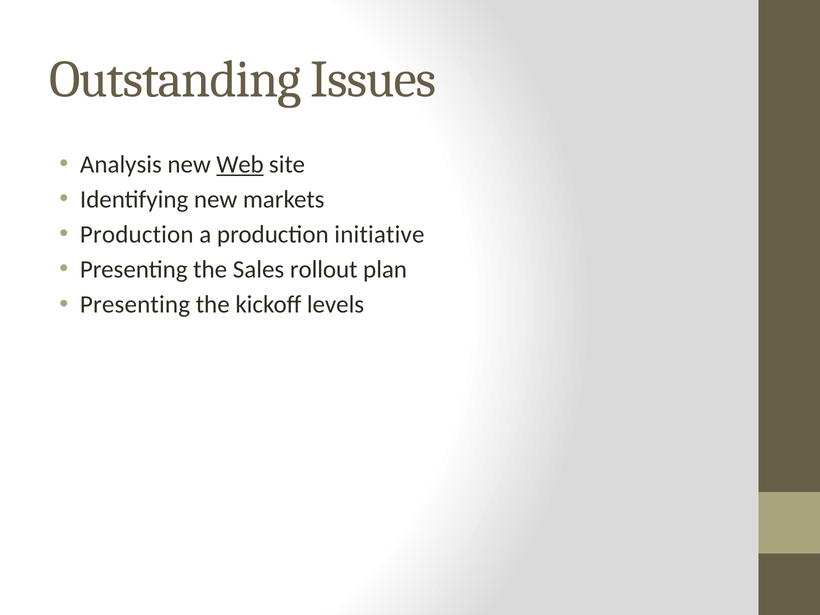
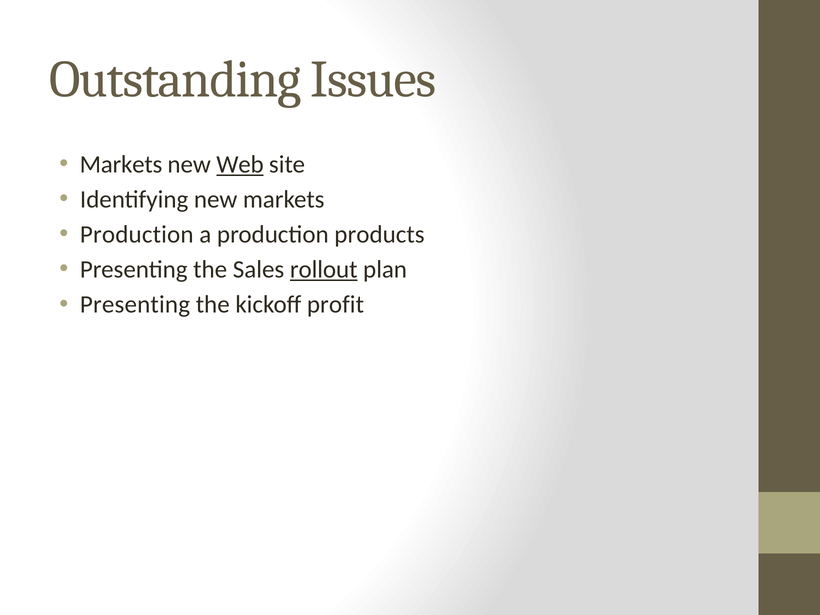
Analysis: Analysis -> Markets (121, 164)
initiative: initiative -> products (380, 235)
rollout underline: none -> present (324, 270)
levels: levels -> profit (335, 305)
